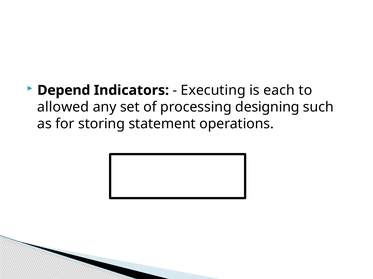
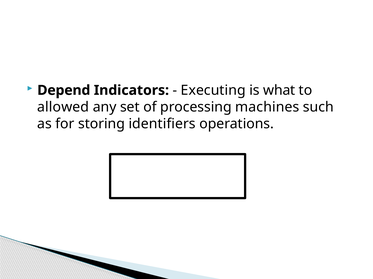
each: each -> what (279, 91)
designing: designing -> machines (267, 107)
statement: statement -> identifiers (162, 124)
